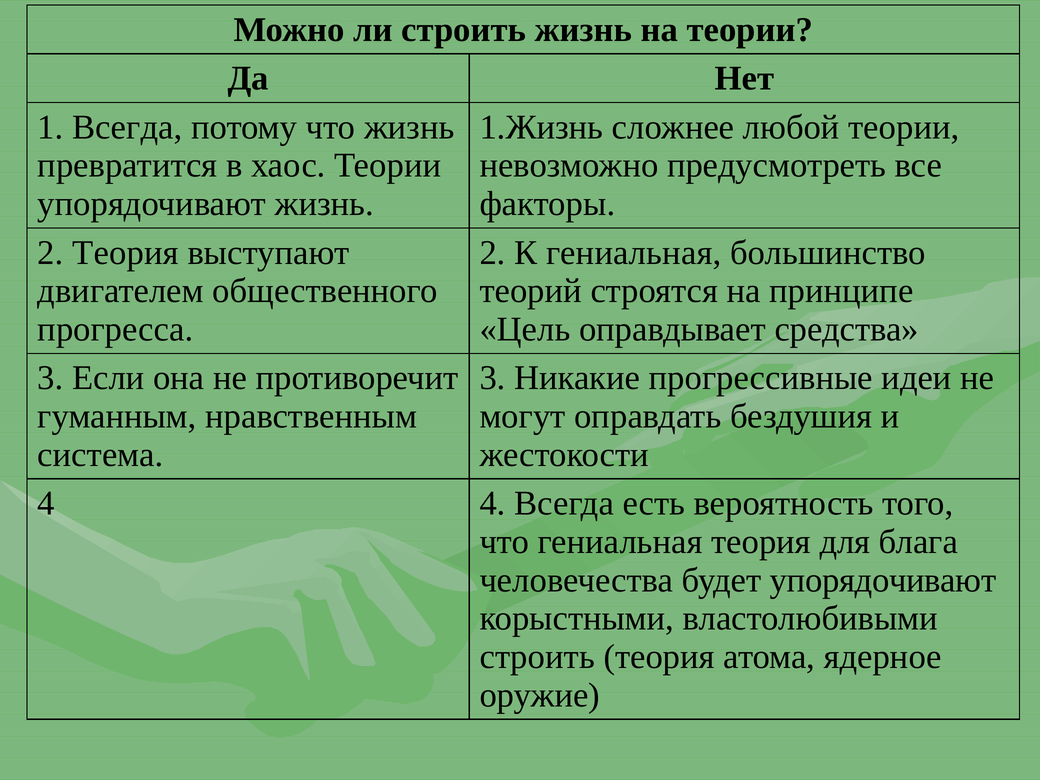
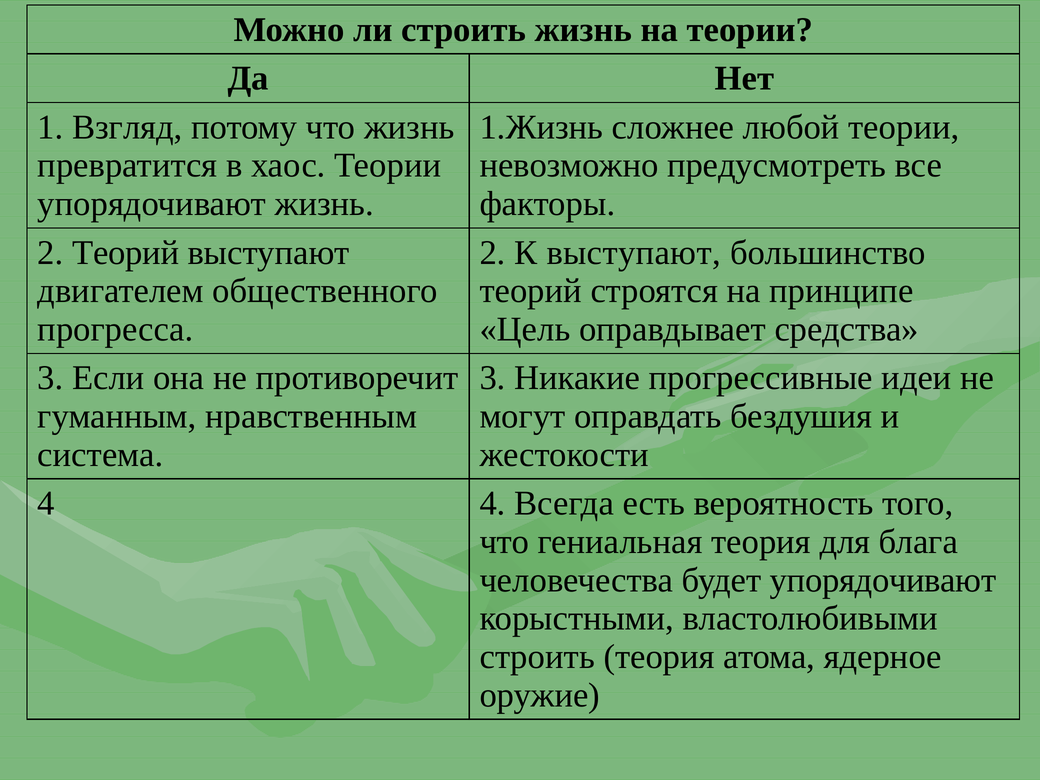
1 Всегда: Всегда -> Взгляд (127, 127)
2 Теория: Теория -> Теорий (126, 253)
К гениальная: гениальная -> выступают (634, 253)
